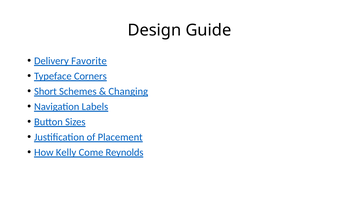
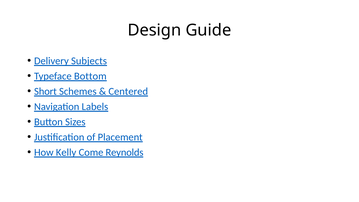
Favorite: Favorite -> Subjects (89, 61)
Corners: Corners -> Bottom (90, 76)
Changing: Changing -> Centered (128, 91)
